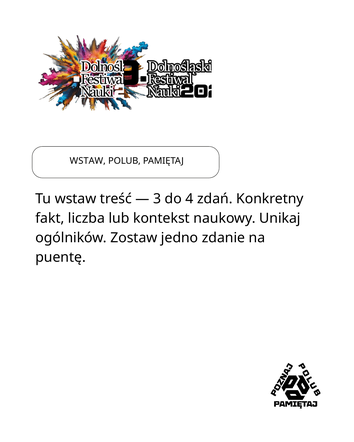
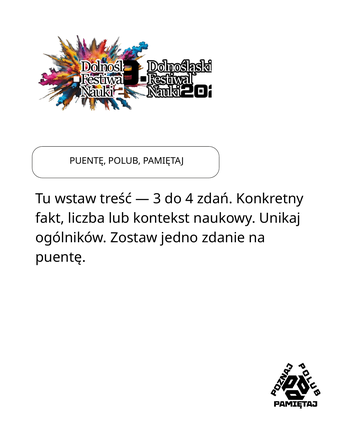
WSTAW: WSTAW -> PUENTĘ (88, 161)
